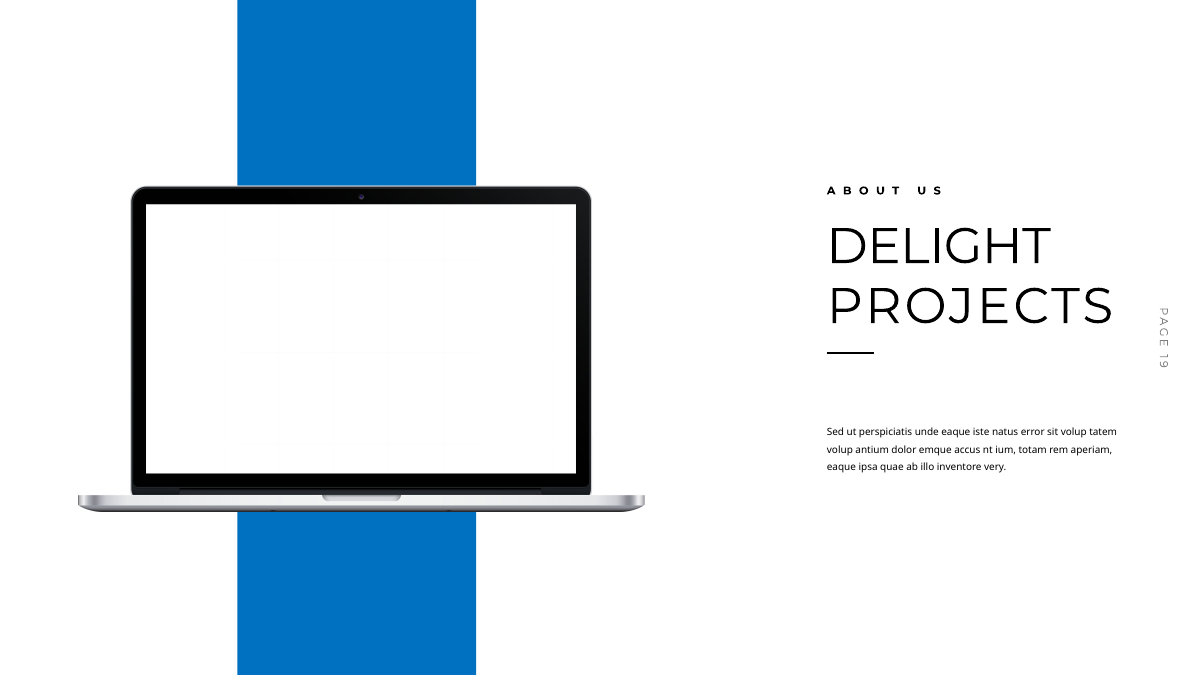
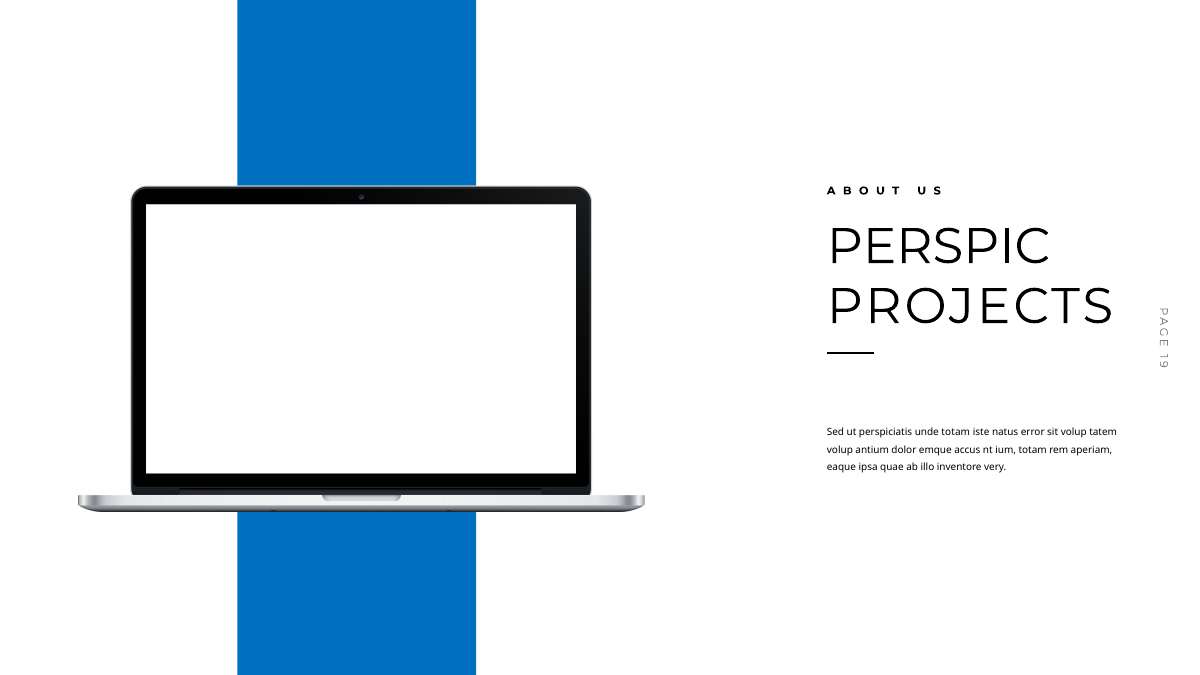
DELIGHT: DELIGHT -> PERSPIC (938, 247)
unde eaque: eaque -> totam (956, 432)
